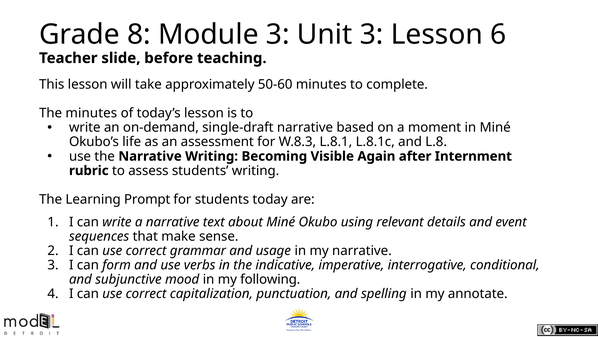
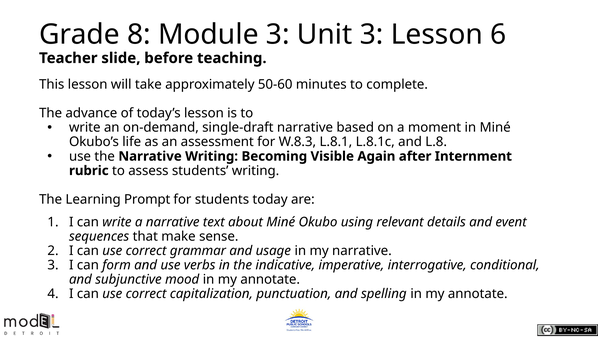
The minutes: minutes -> advance (91, 113)
mood in my following: following -> annotate (270, 279)
